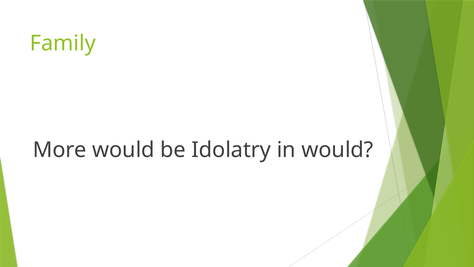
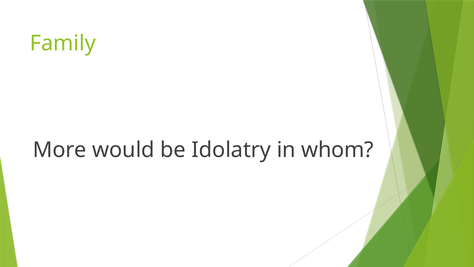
in would: would -> whom (337, 150)
